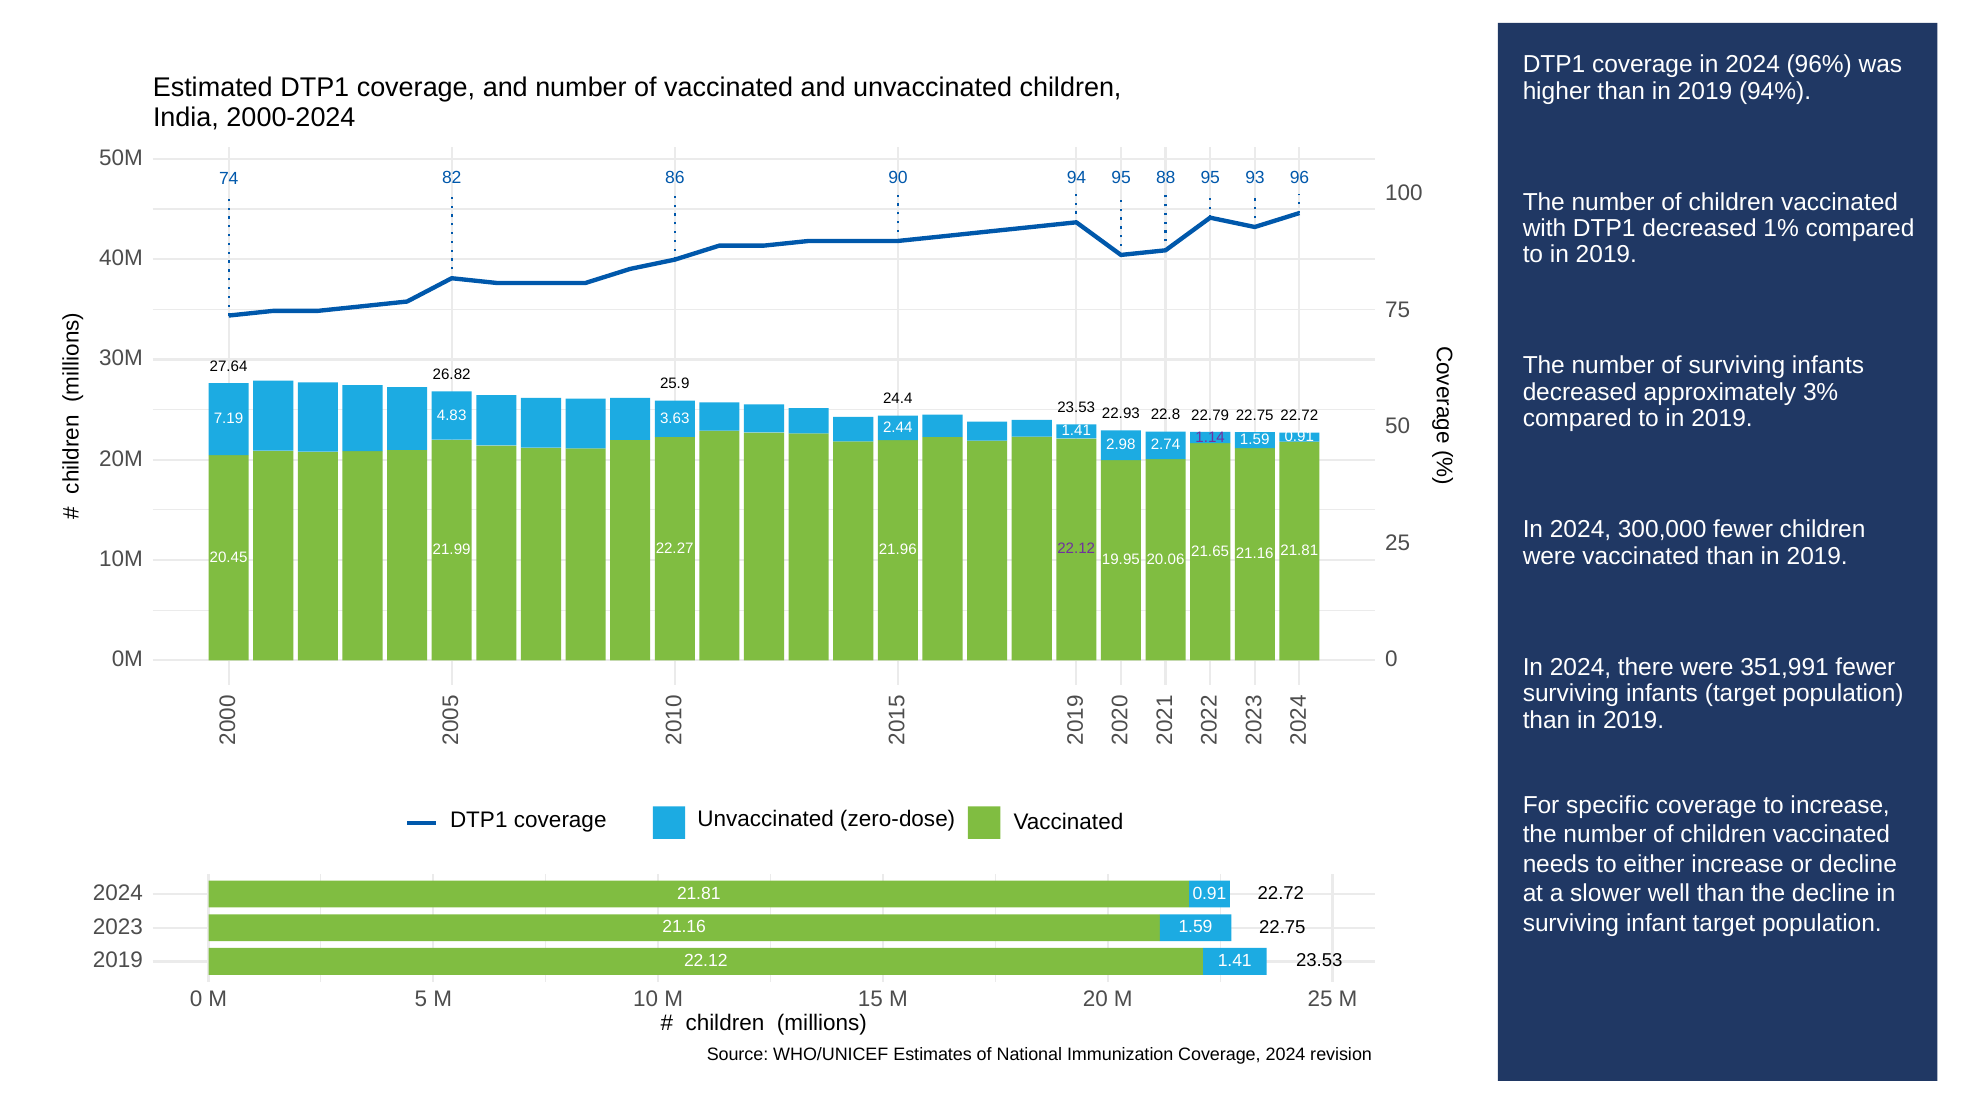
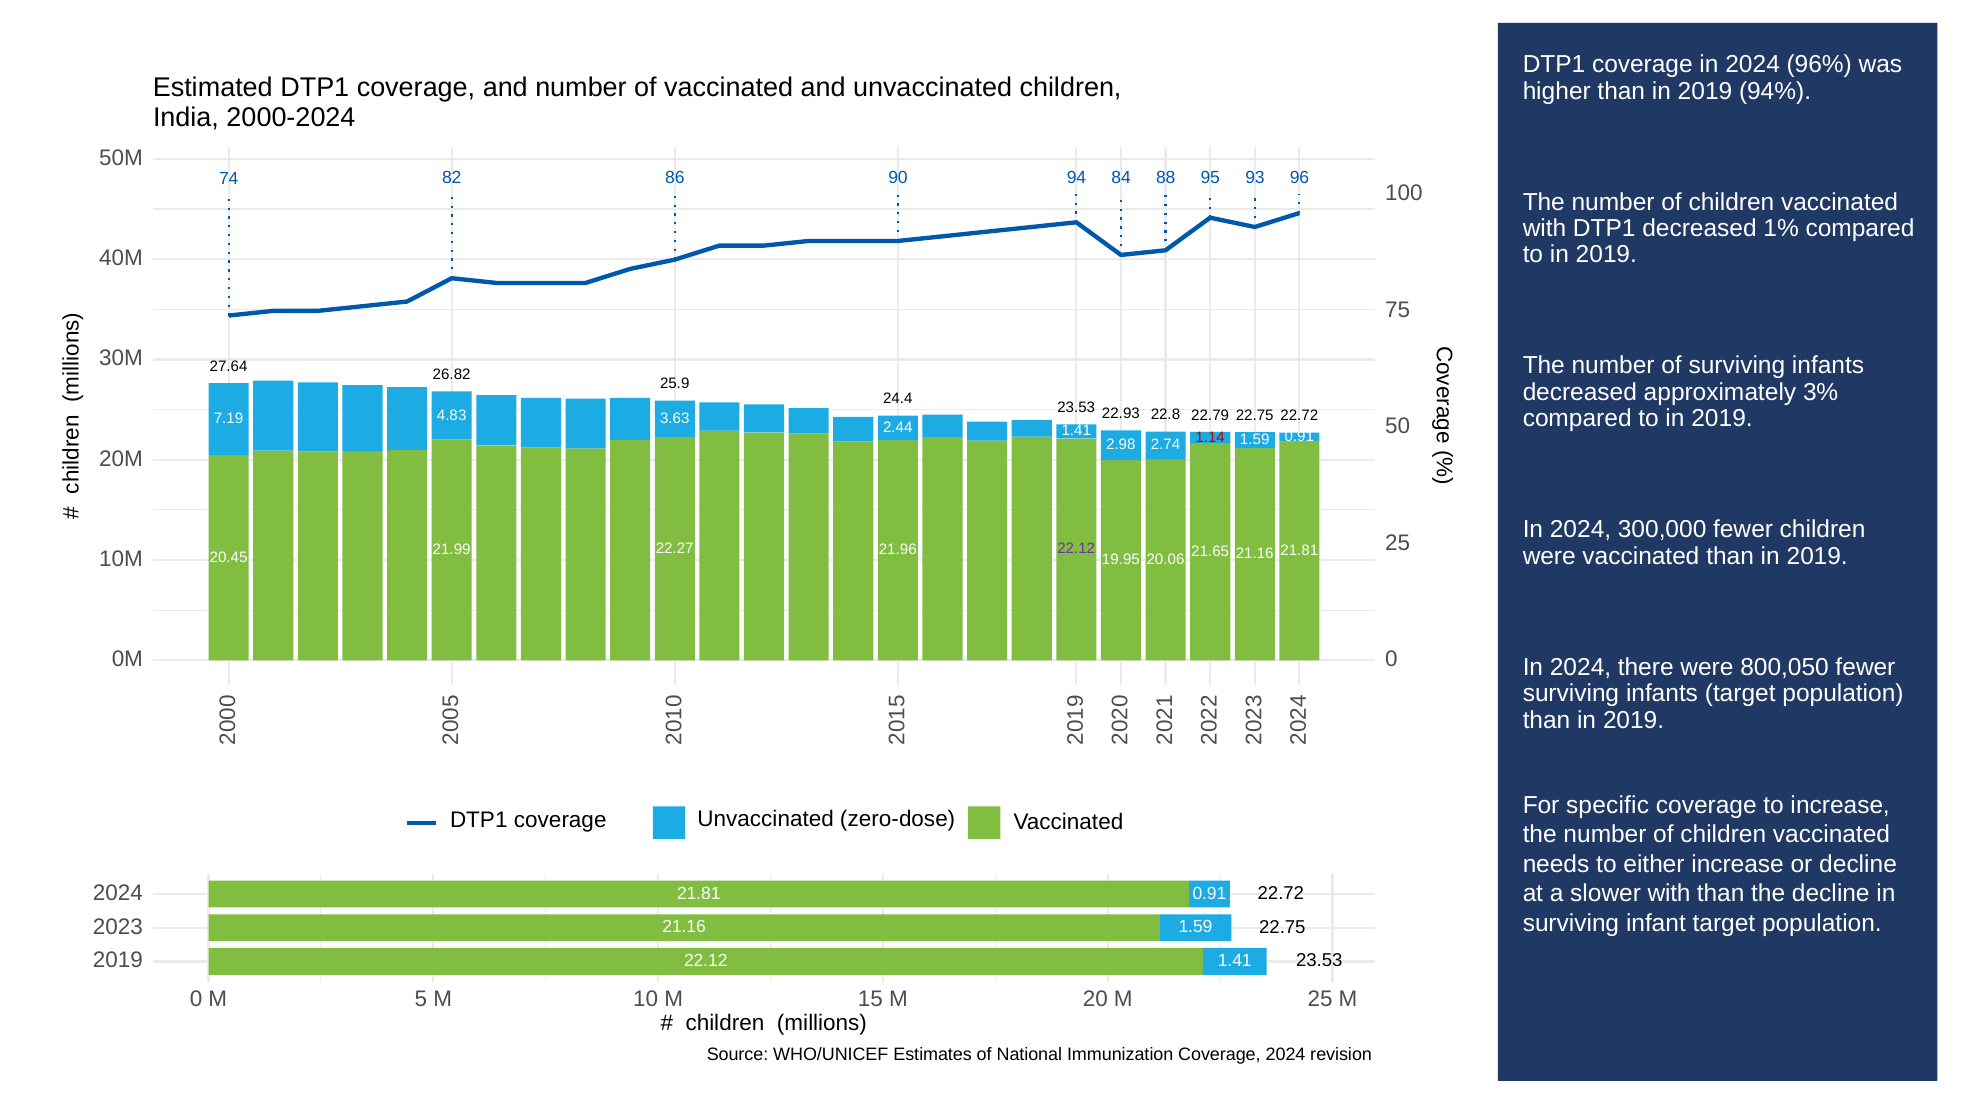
94 95: 95 -> 84 (1121, 178)
1.14 colour: purple -> red (1210, 437)
351,991: 351,991 -> 800,050 (1785, 667)
slower well: well -> with (1669, 893)
